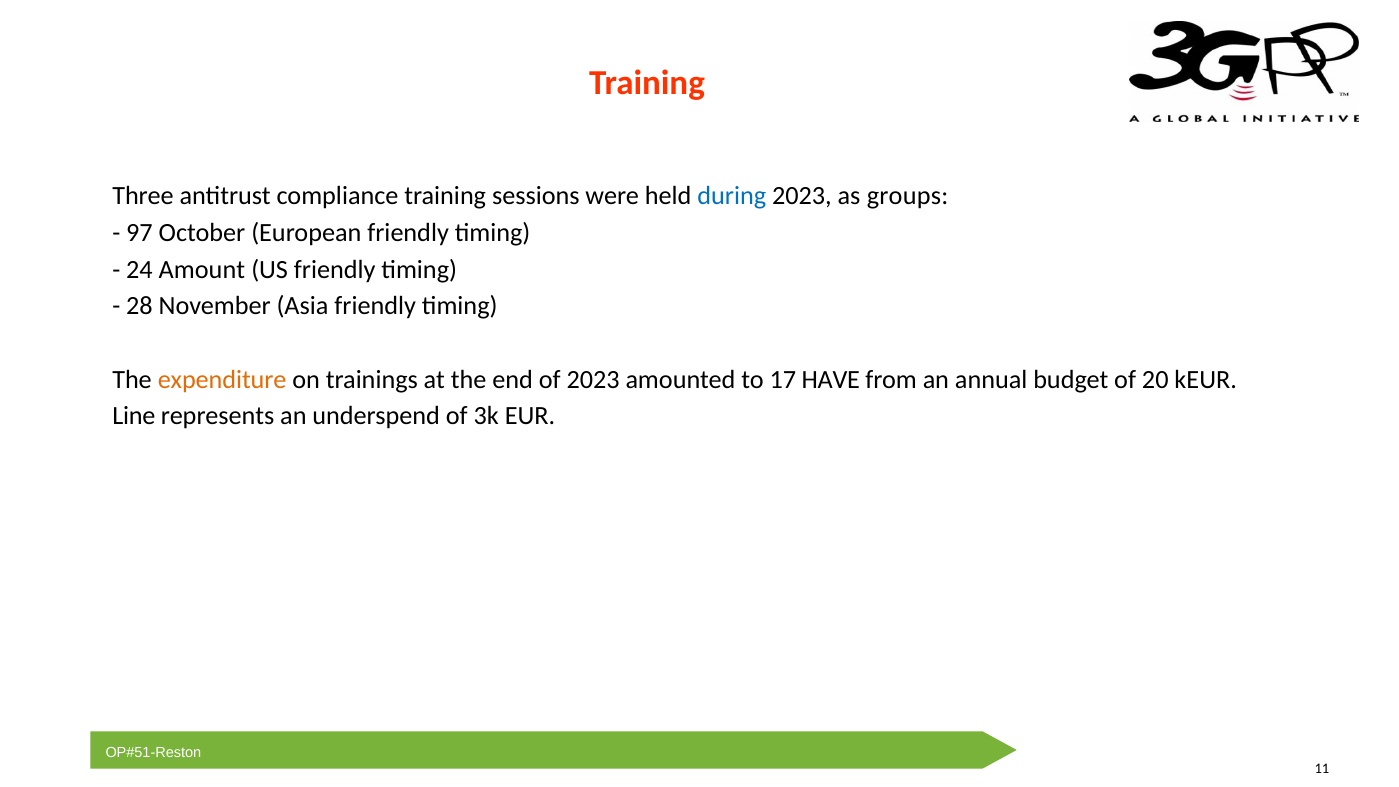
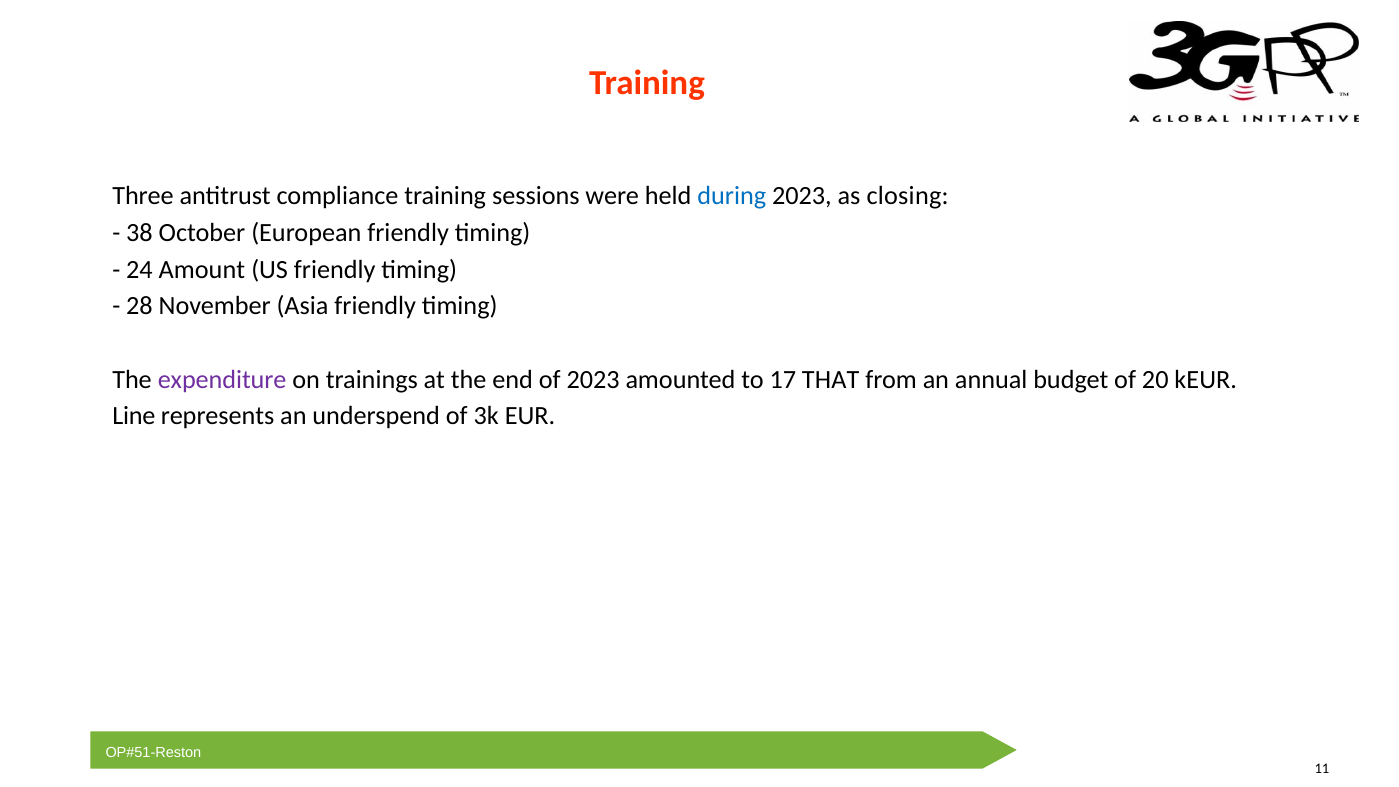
groups: groups -> closing (908, 196)
97: 97 -> 38 (139, 233)
expenditure colour: orange -> purple (222, 380)
HAVE: HAVE -> THAT (831, 380)
